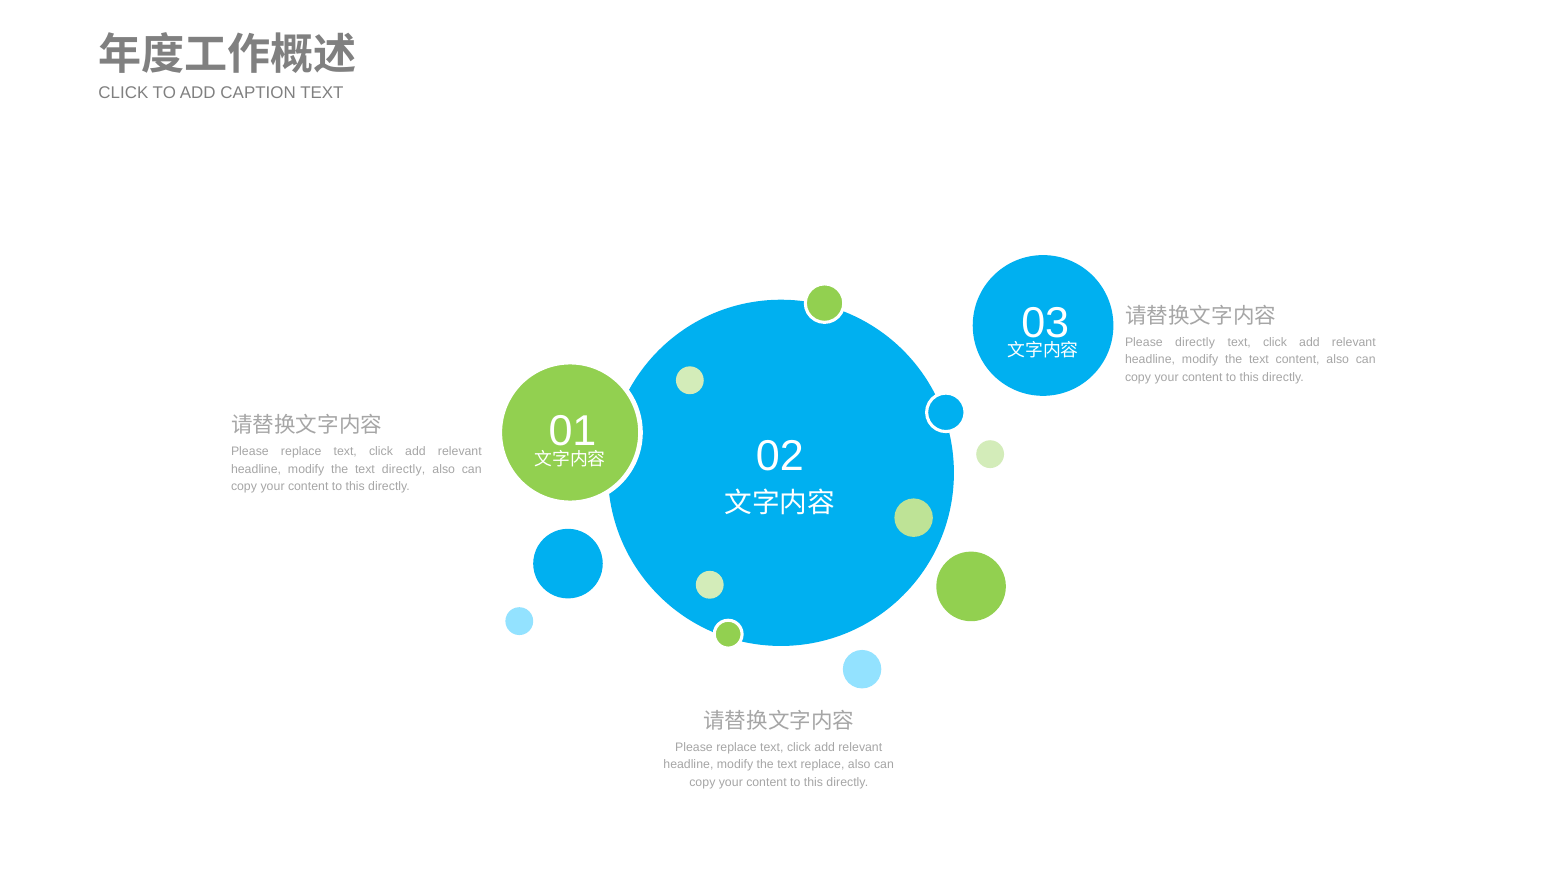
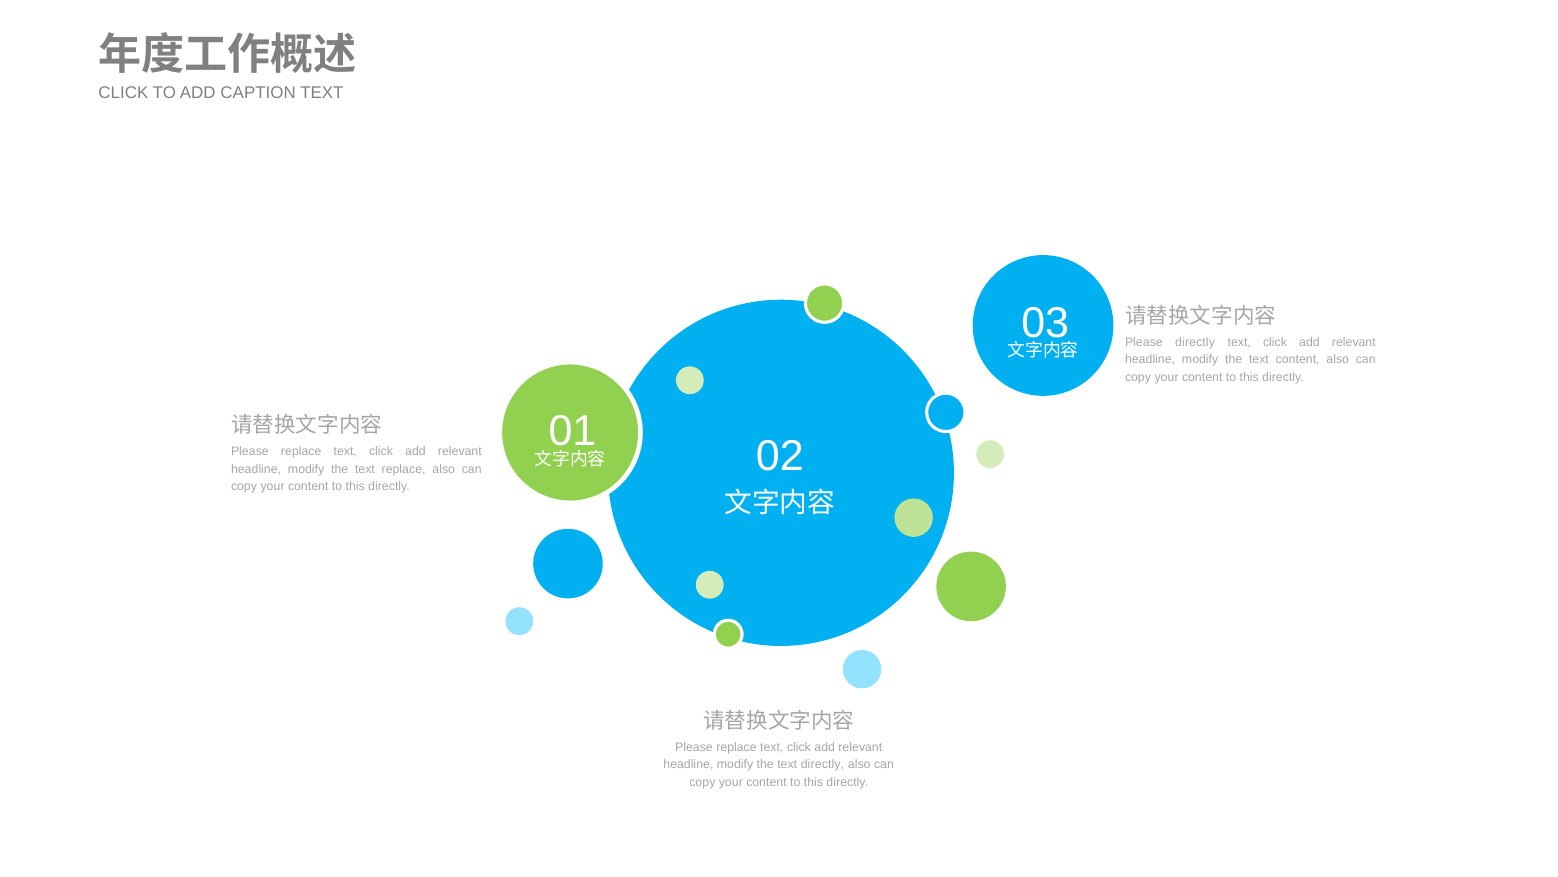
text directly: directly -> replace (404, 469)
text replace: replace -> directly (822, 764)
